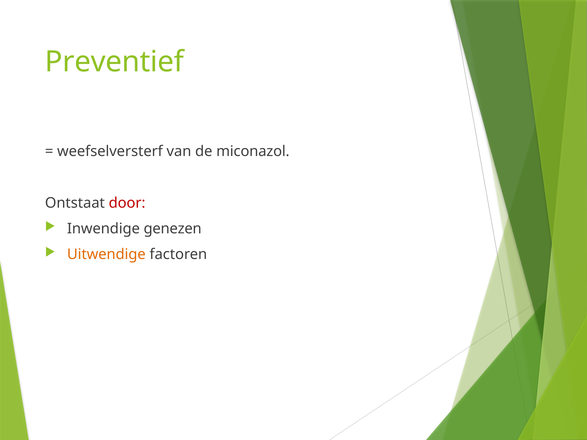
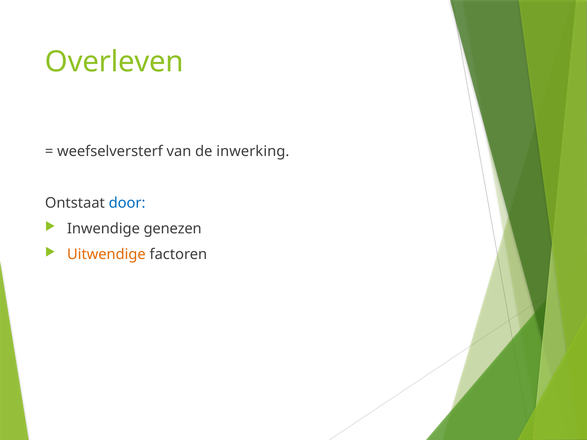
Preventief: Preventief -> Overleven (114, 62)
miconazol: miconazol -> inwerking (253, 151)
door colour: red -> blue (127, 203)
